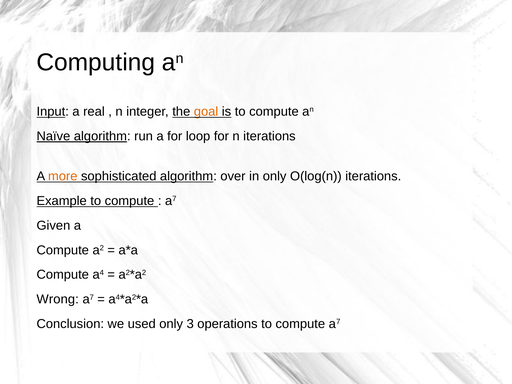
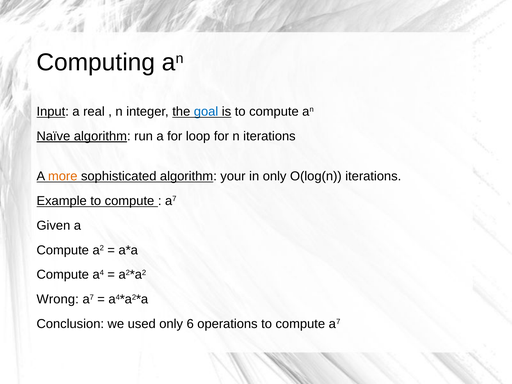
goal colour: orange -> blue (206, 112)
over: over -> your (233, 176)
3: 3 -> 6 (190, 324)
